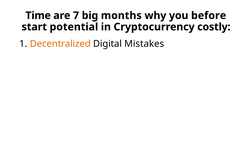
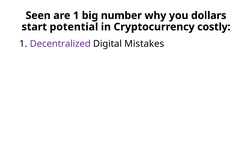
Time: Time -> Seen (38, 16)
are 7: 7 -> 1 (76, 16)
months: months -> number (121, 16)
before: before -> dollars (209, 16)
Decentralized colour: orange -> purple (60, 44)
